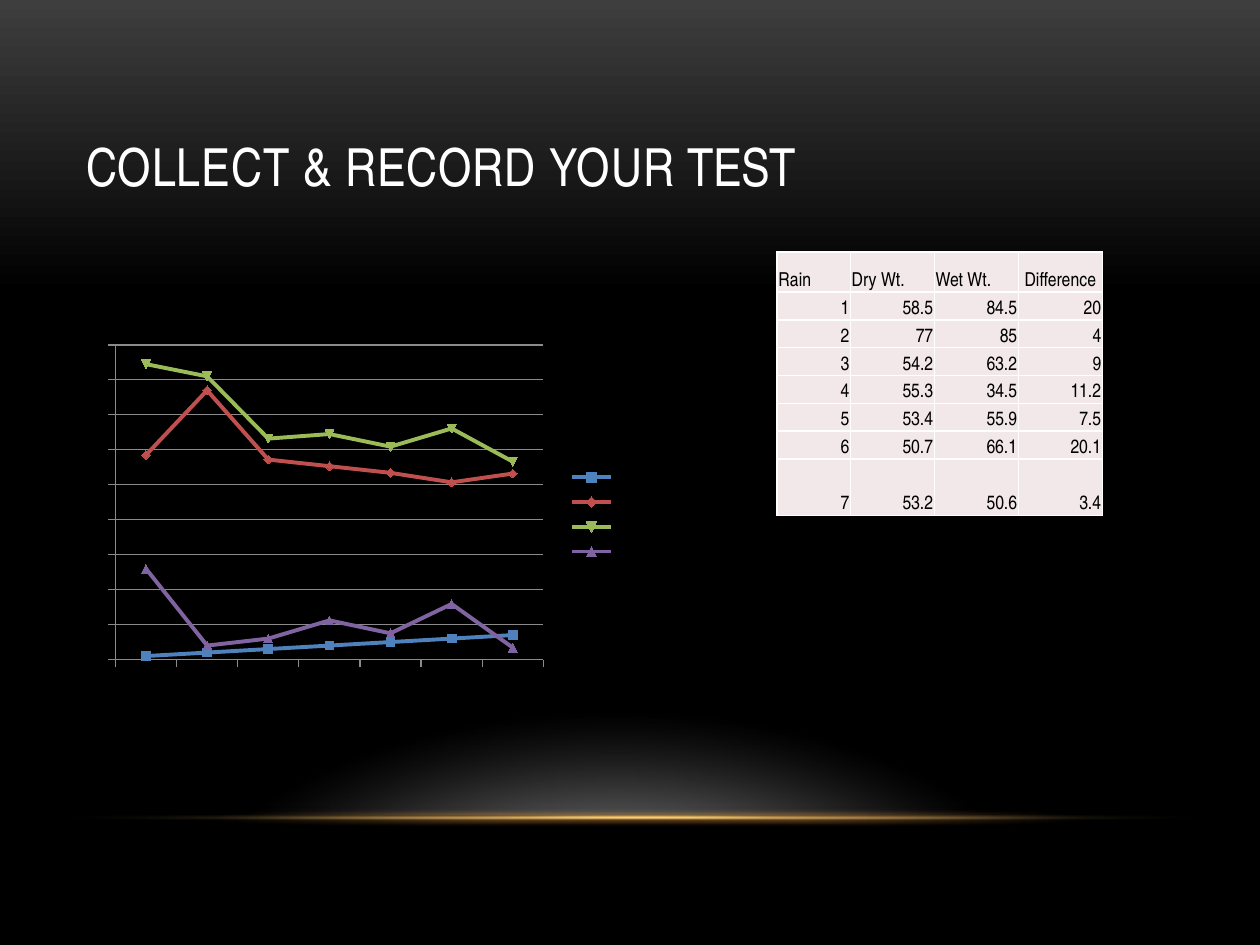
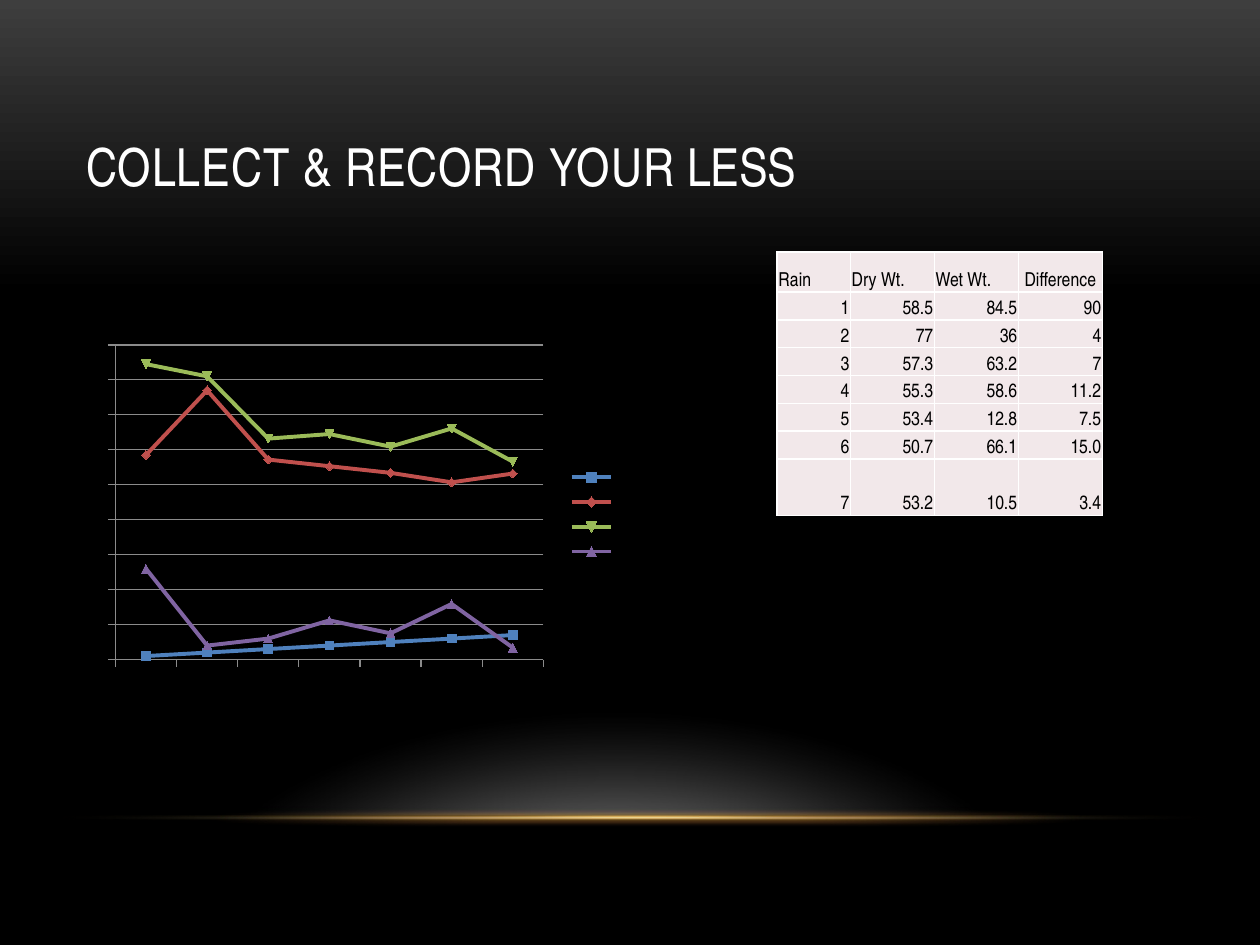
TEST: TEST -> LESS (742, 169)
84.5 20: 20 -> 90 (1092, 308)
85: 85 -> 36 (1009, 336)
54.2: 54.2 -> 57.3 (918, 364)
63.2 9: 9 -> 7 (1097, 364)
34.5: 34.5 -> 58.6 (1002, 391)
55.9: 55.9 -> 12.8 (1002, 419)
20.1: 20.1 -> 15.0 (1086, 447)
50.6: 50.6 -> 10.5 (1002, 504)
